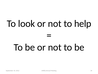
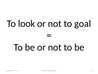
help: help -> goal (83, 23)
